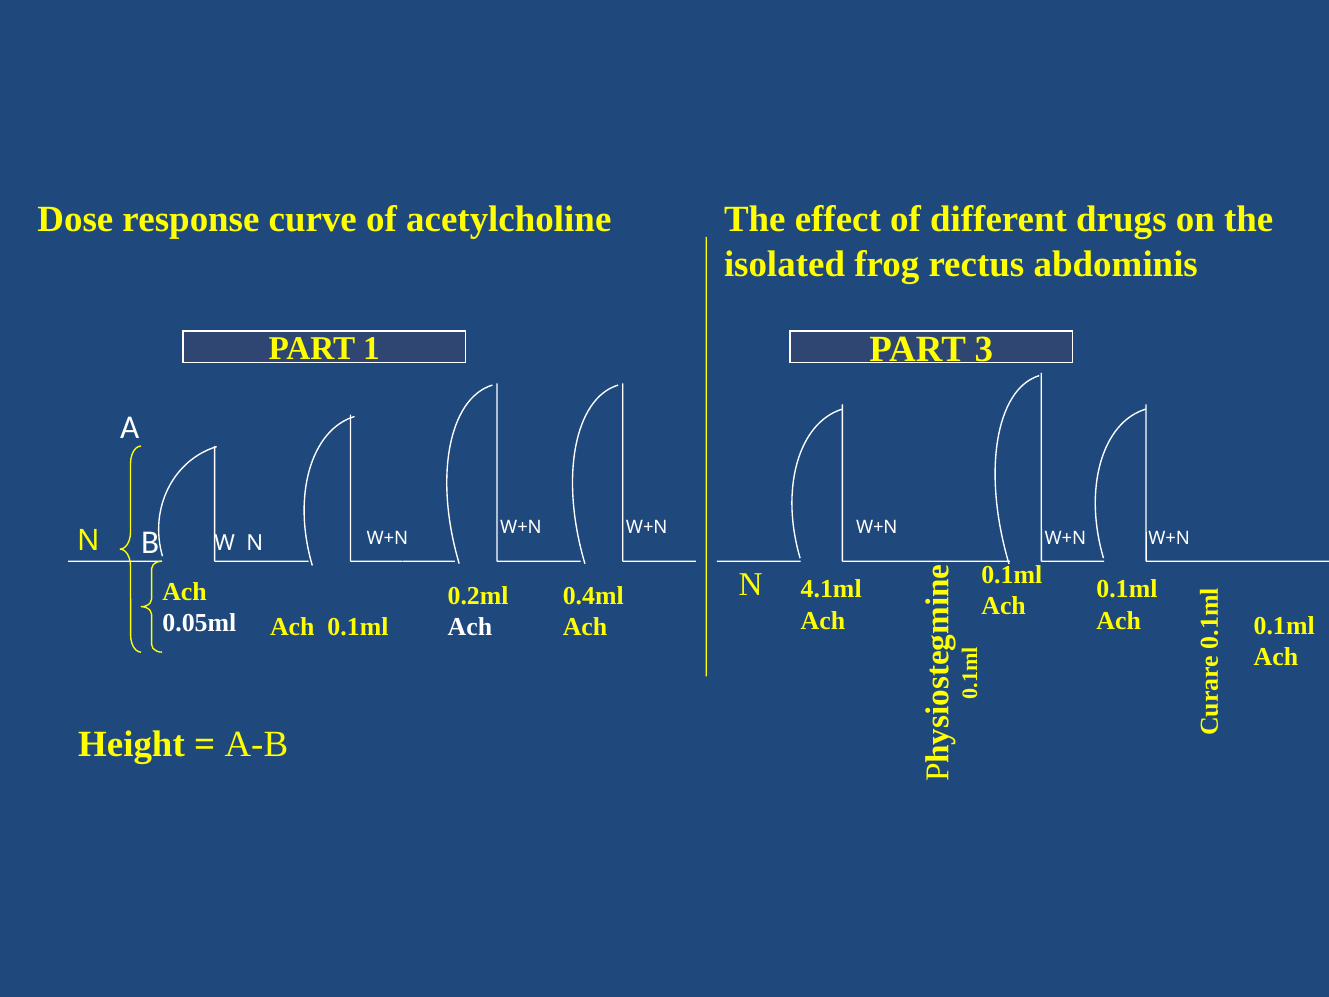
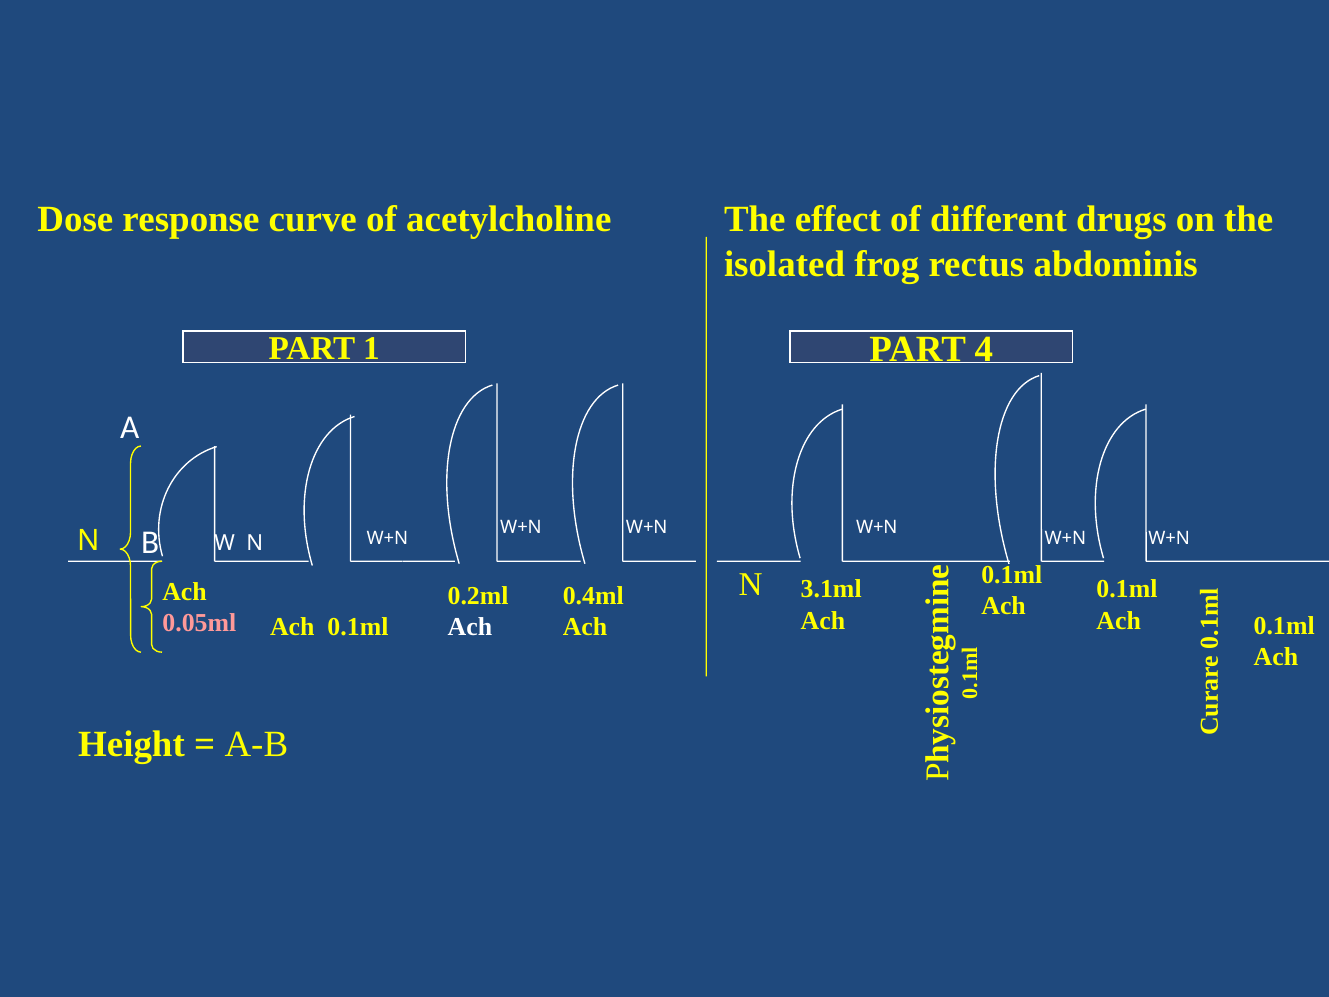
3: 3 -> 4 (984, 349)
4.1ml: 4.1ml -> 3.1ml (831, 589)
0.05ml colour: white -> pink (199, 622)
